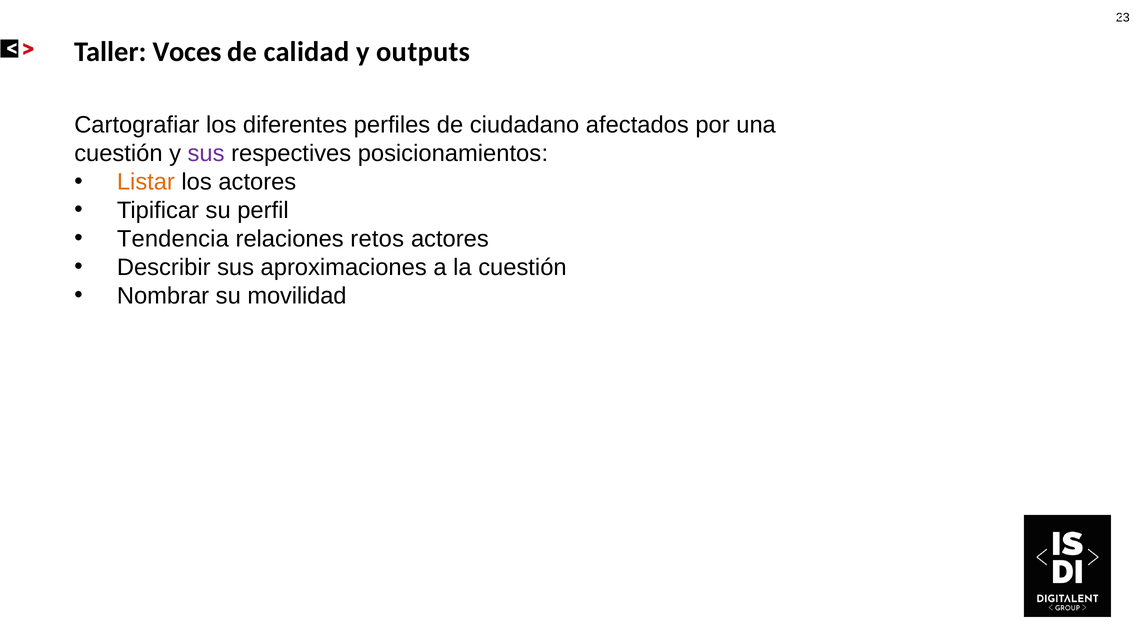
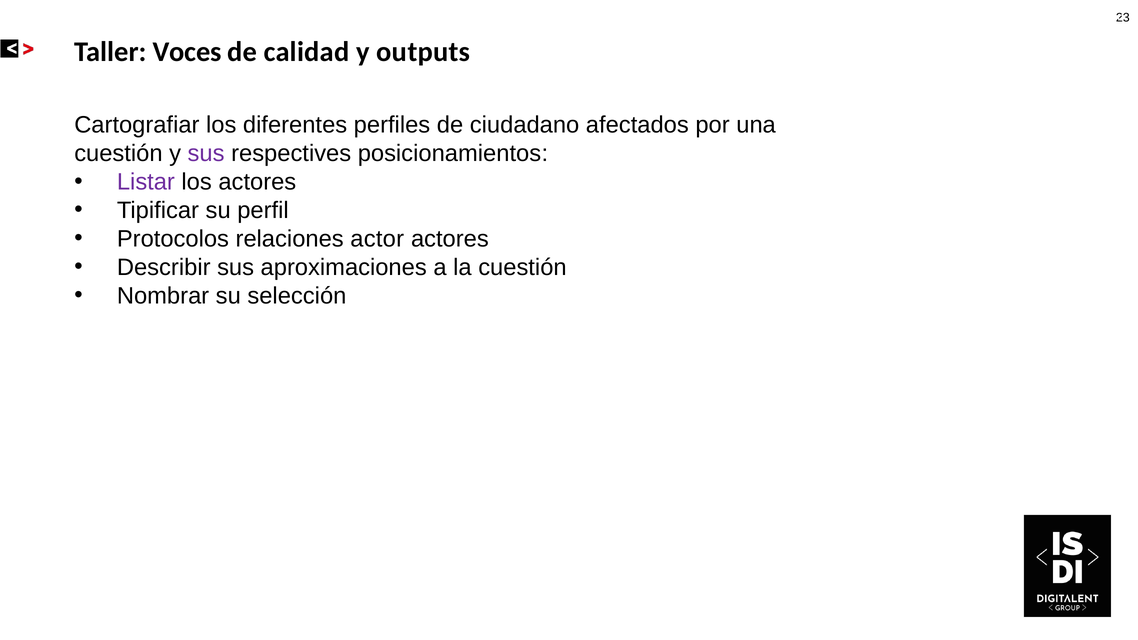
Listar colour: orange -> purple (146, 182)
Tendencia: Tendencia -> Protocolos (173, 239)
retos: retos -> actor (377, 239)
movilidad: movilidad -> selección (297, 296)
